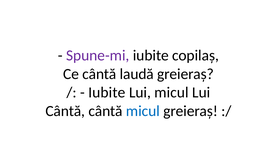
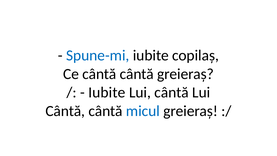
Spune-mi colour: purple -> blue (98, 55)
Ce cântă laudă: laudă -> cântă (137, 74)
micul: micul -> cântă (172, 92)
